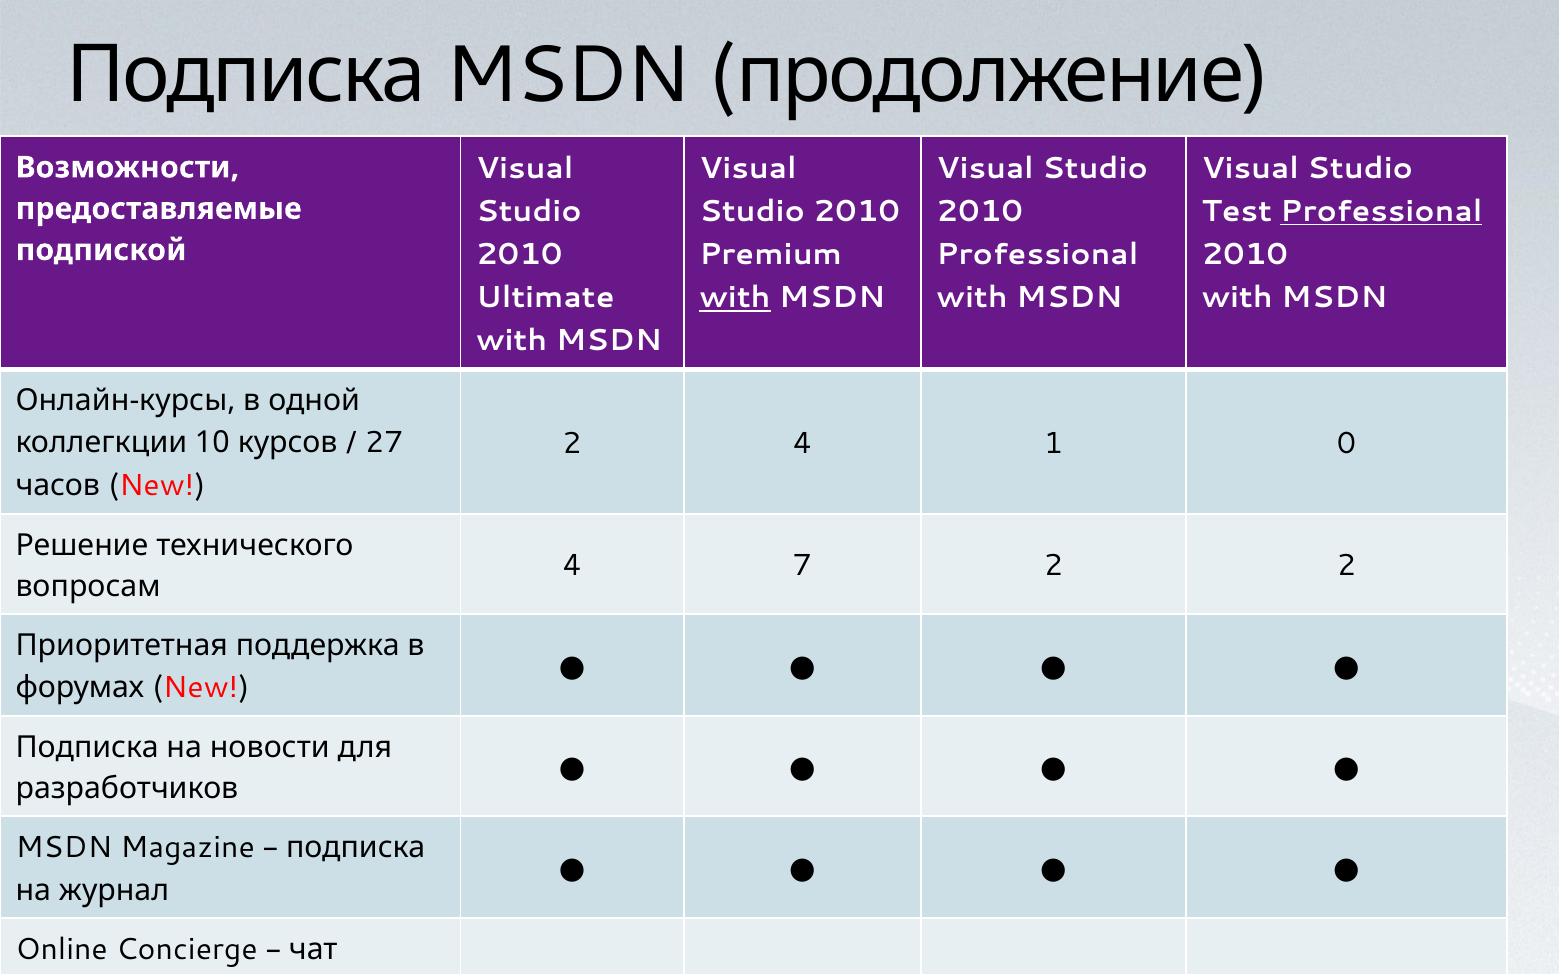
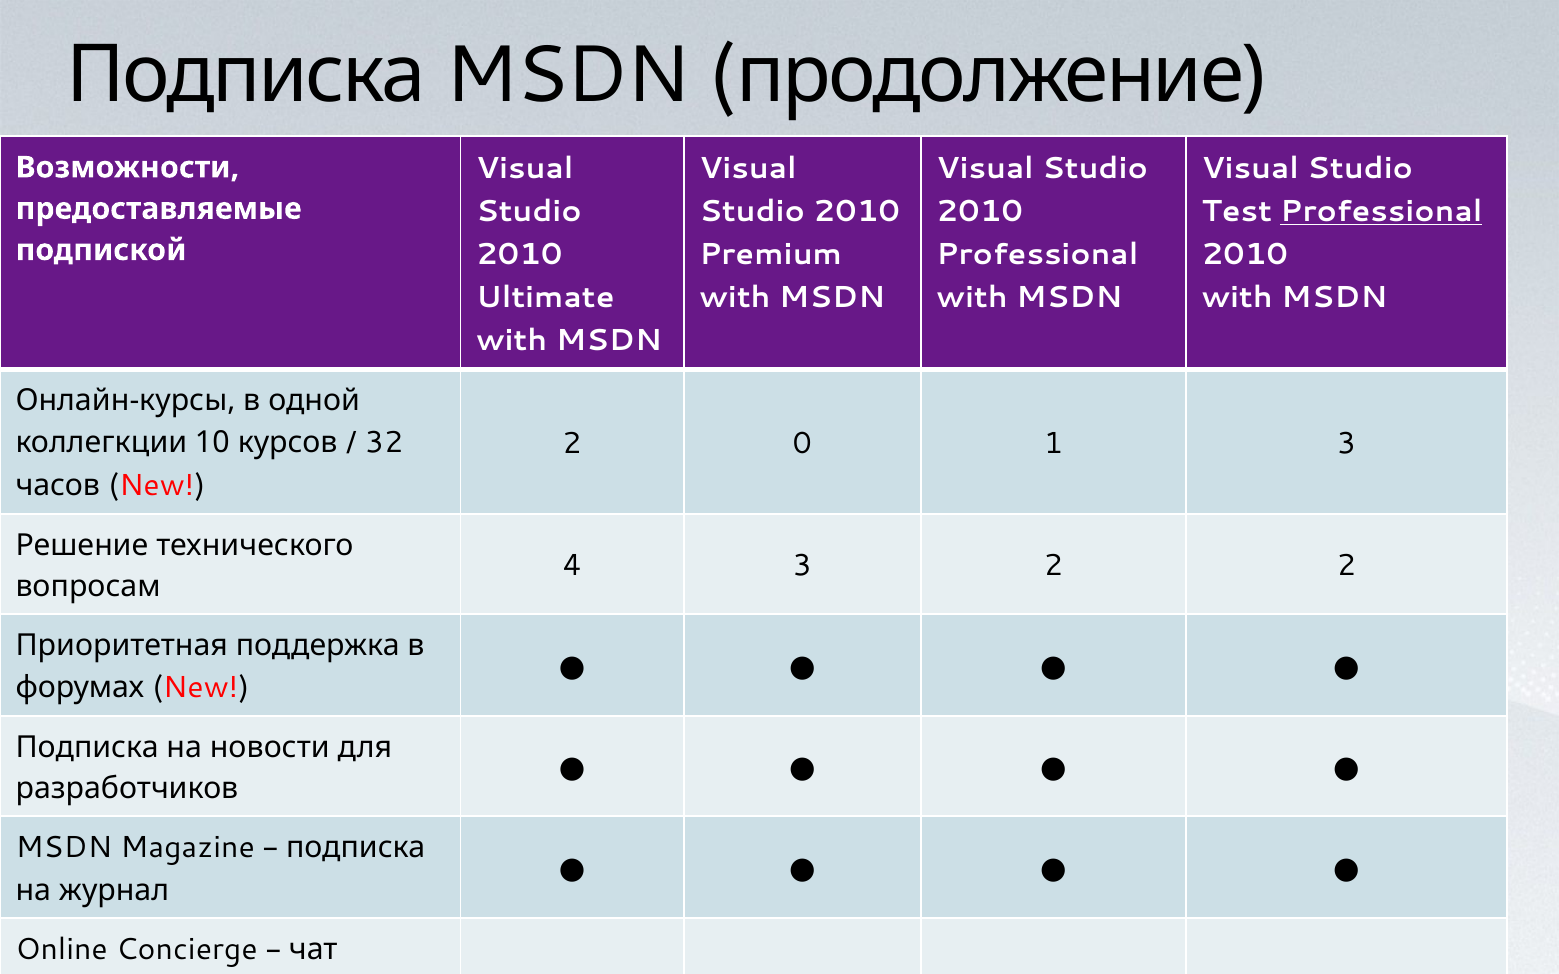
with underline: present -> none (735, 298)
2 4: 4 -> 0 (802, 444)
1 0: 0 -> 3 (1346, 444)
27: 27 -> 32 (384, 443)
4 7: 7 -> 3 (802, 566)
